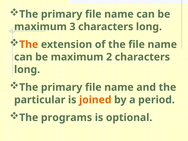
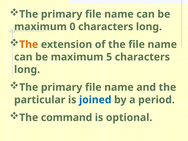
3: 3 -> 0 (72, 27)
2: 2 -> 5 (109, 57)
joined colour: orange -> blue (95, 100)
programs: programs -> command (67, 118)
